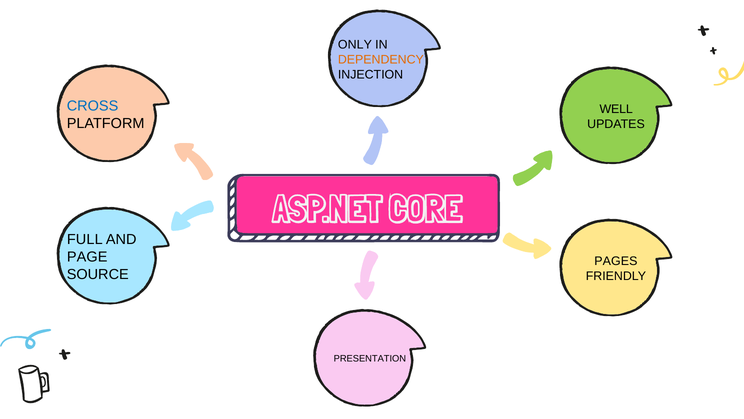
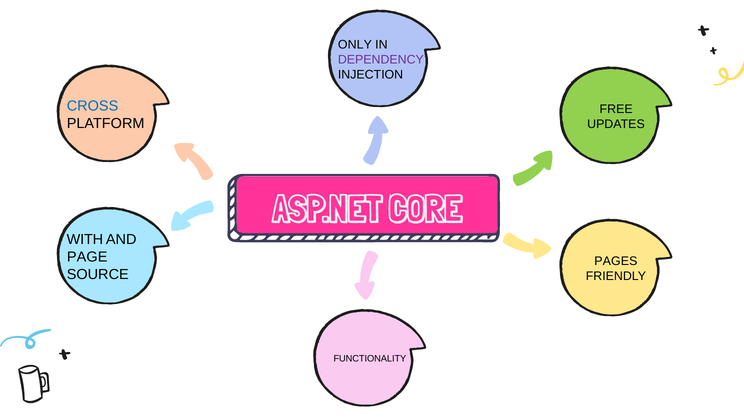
DEPENDENCY colour: orange -> purple (381, 60)
WELL: WELL -> FREE (616, 109)
FULL: FULL -> WITH (85, 239)
PRESENTATION: PRESENTATION -> FUNCTIONALITY (370, 358)
